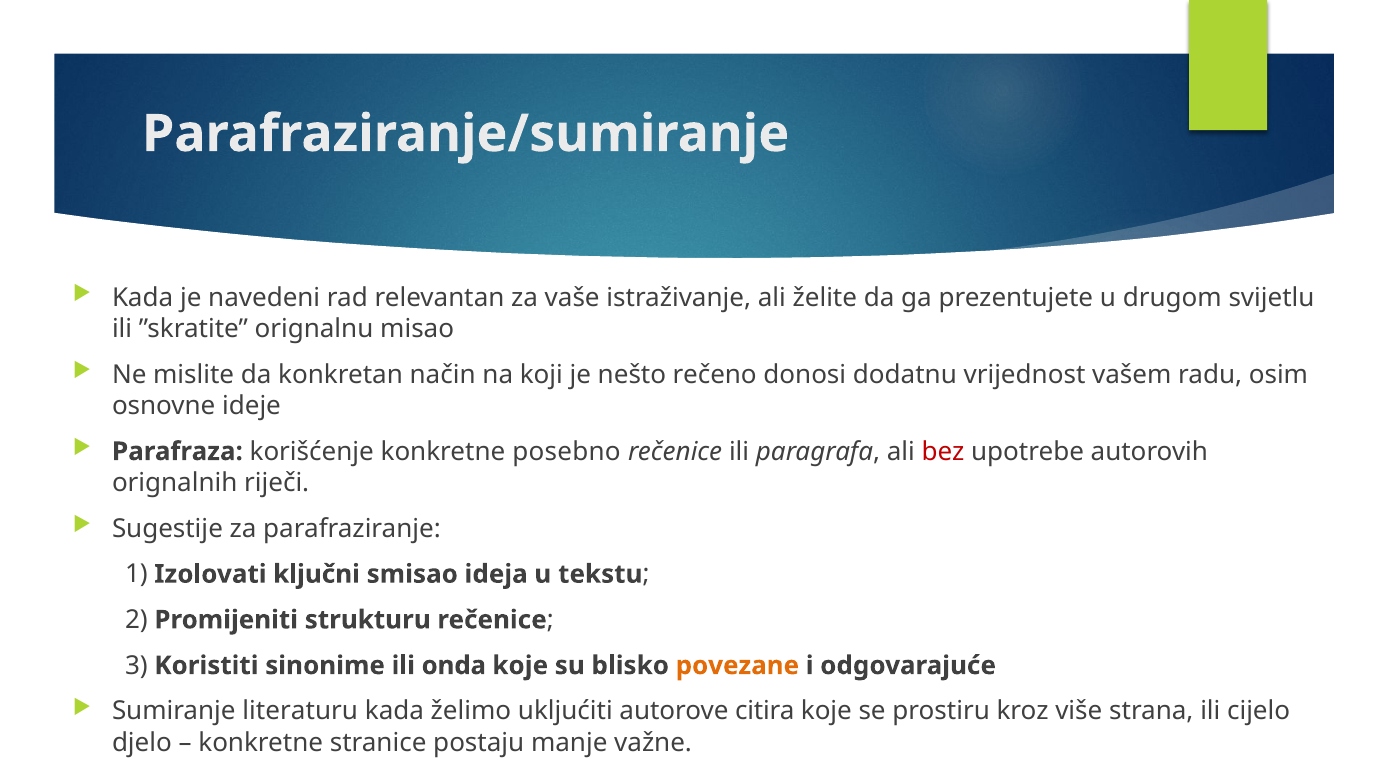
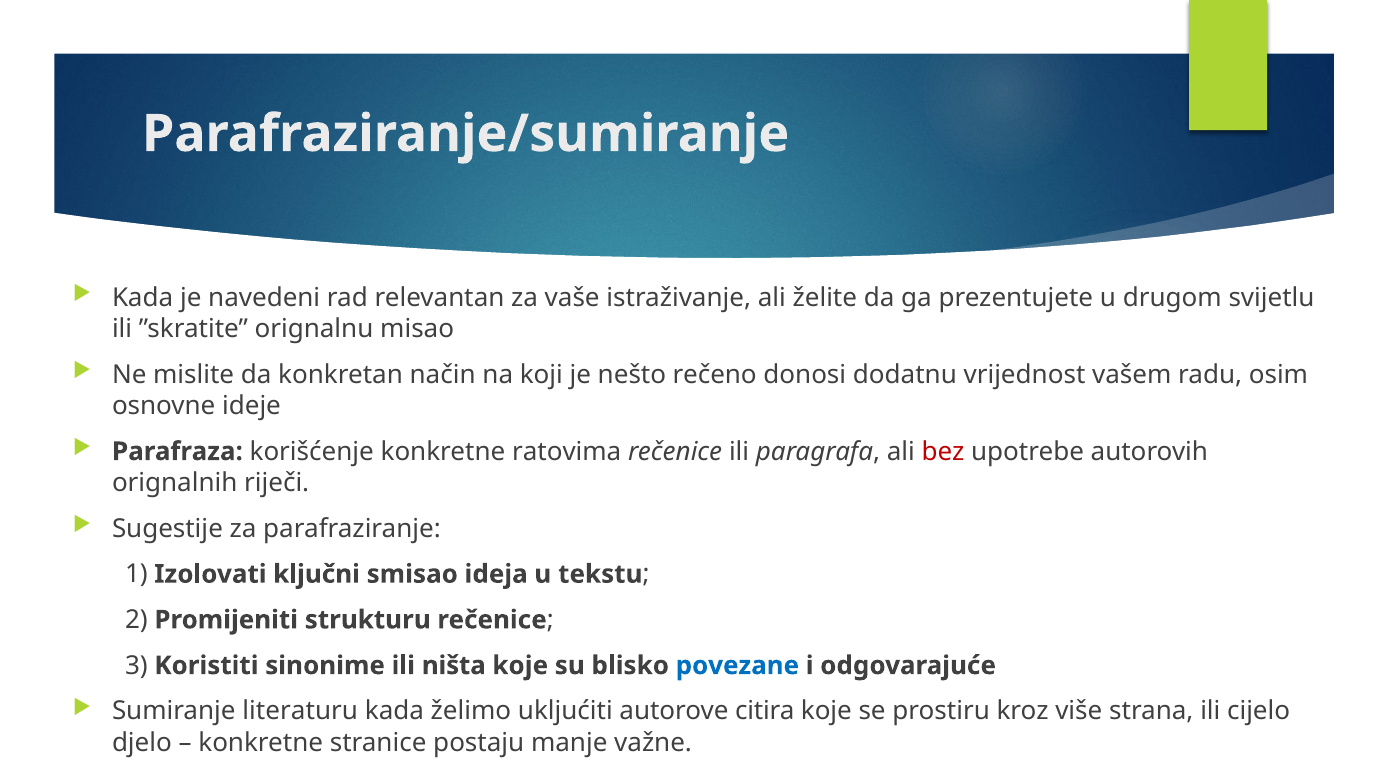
posebno: posebno -> ratovima (567, 452)
onda: onda -> ništa (454, 666)
povezane colour: orange -> blue (737, 666)
